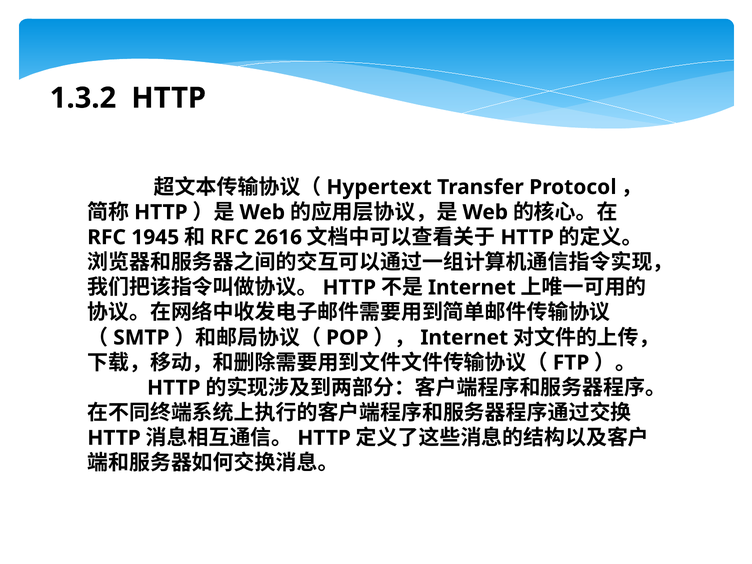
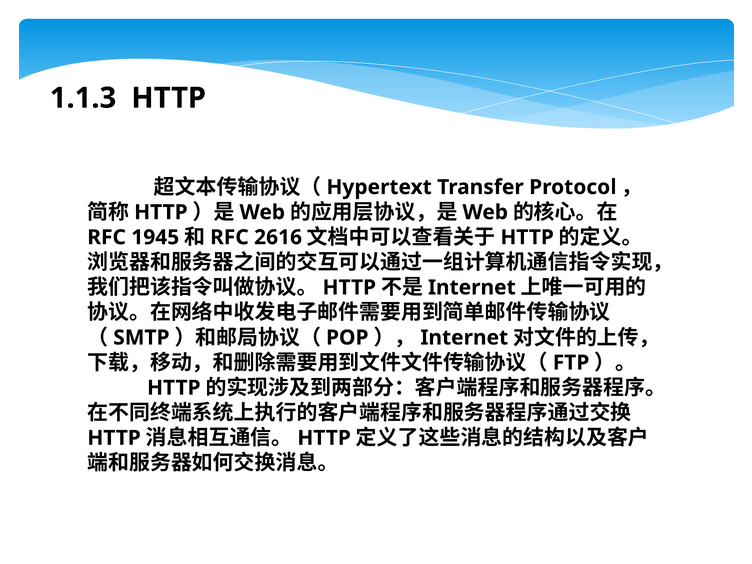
1.3.2: 1.3.2 -> 1.1.3 (83, 98)
